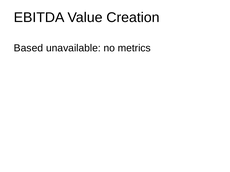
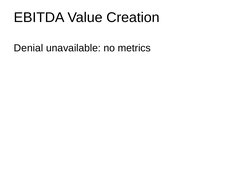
Based: Based -> Denial (28, 48)
